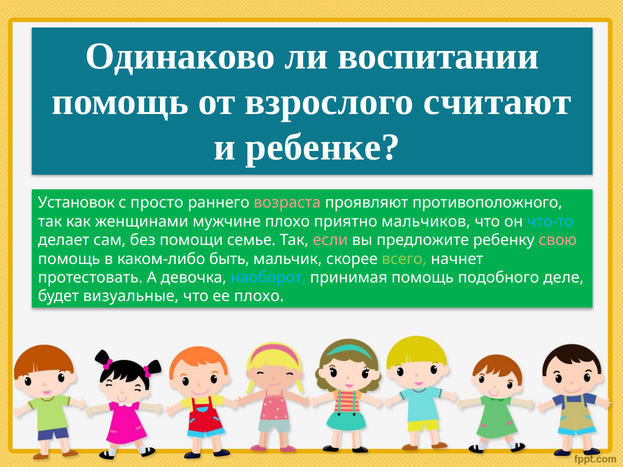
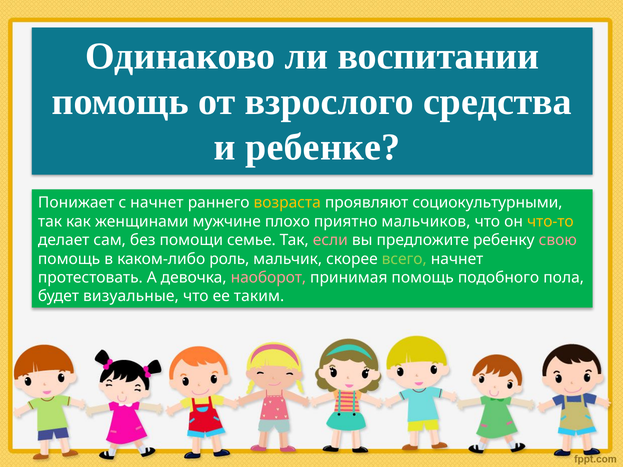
считают: считают -> средства (498, 102)
Установок: Установок -> Понижает (76, 203)
с просто: просто -> начнет (157, 203)
возраста colour: pink -> yellow (287, 203)
противоположного: противоположного -> социокультурными (487, 203)
что-то colour: light blue -> yellow (550, 222)
быть: быть -> роль (229, 259)
наоборот colour: light blue -> pink (268, 278)
деле: деле -> пола (564, 278)
ее плохо: плохо -> таким (259, 296)
